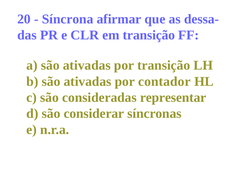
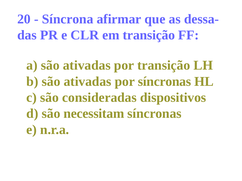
por contador: contador -> síncronas (165, 82)
representar: representar -> dispositivos (173, 98)
considerar: considerar -> necessitam (94, 114)
